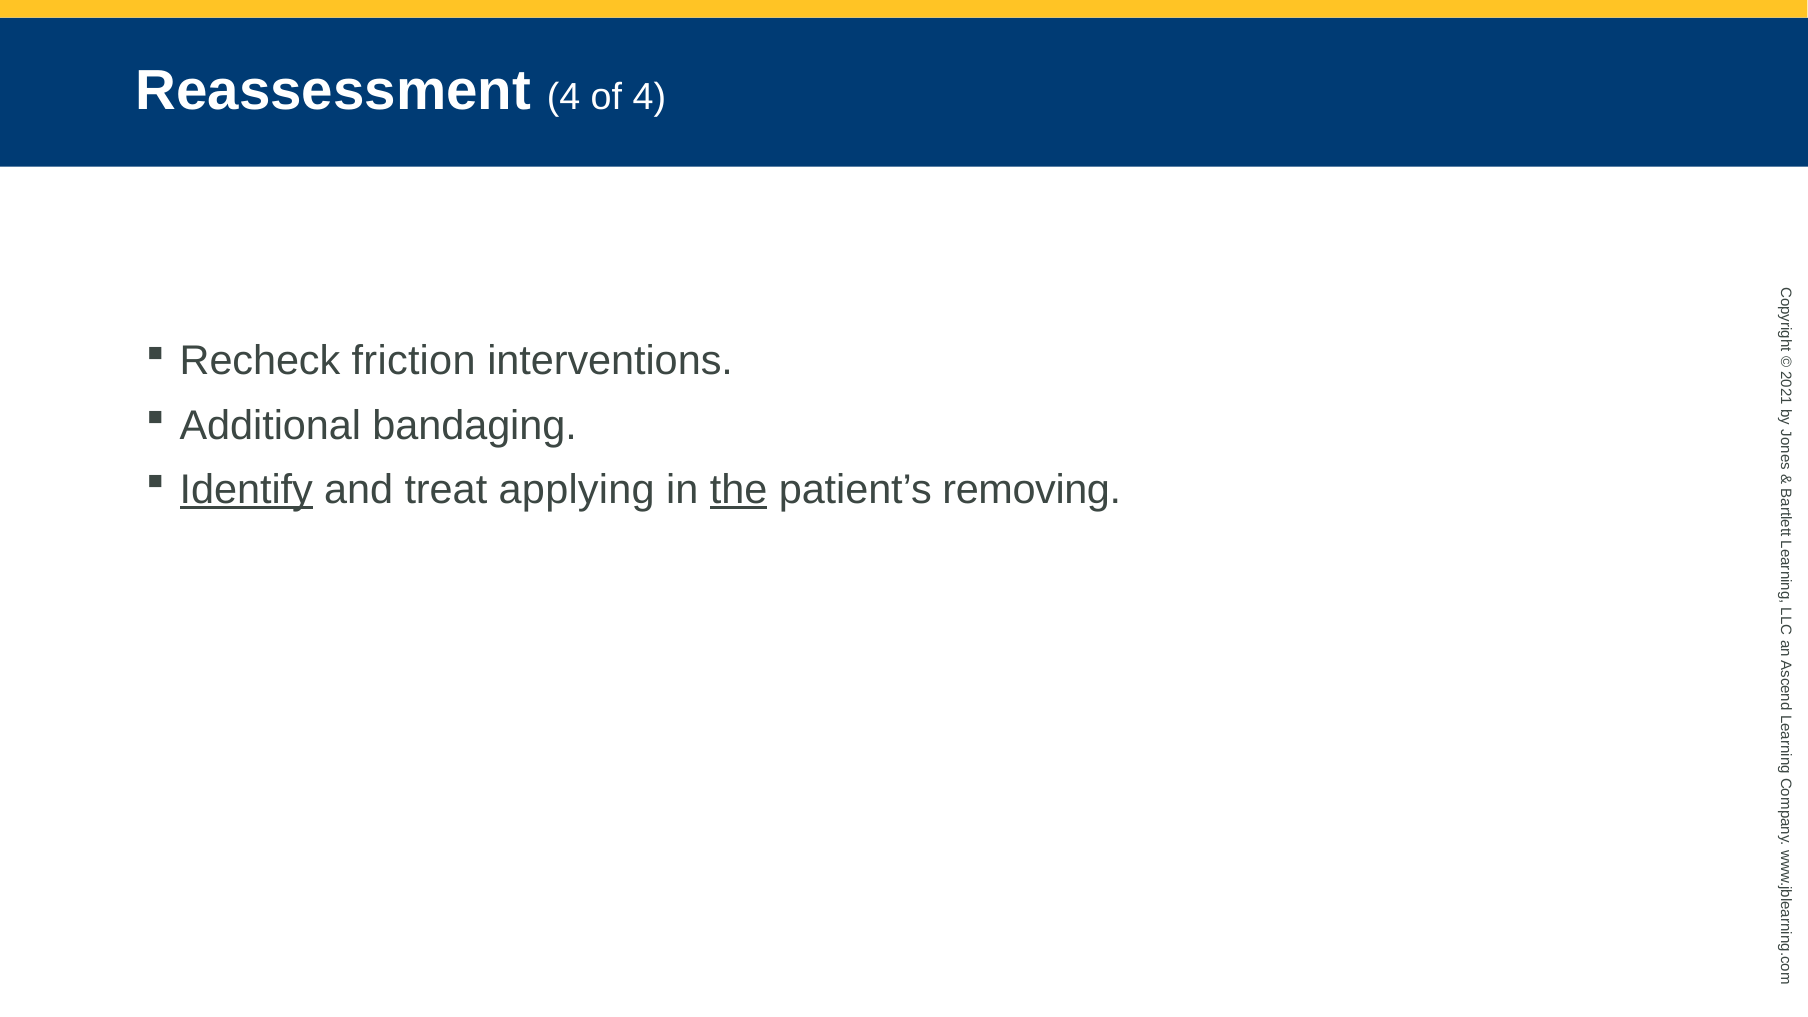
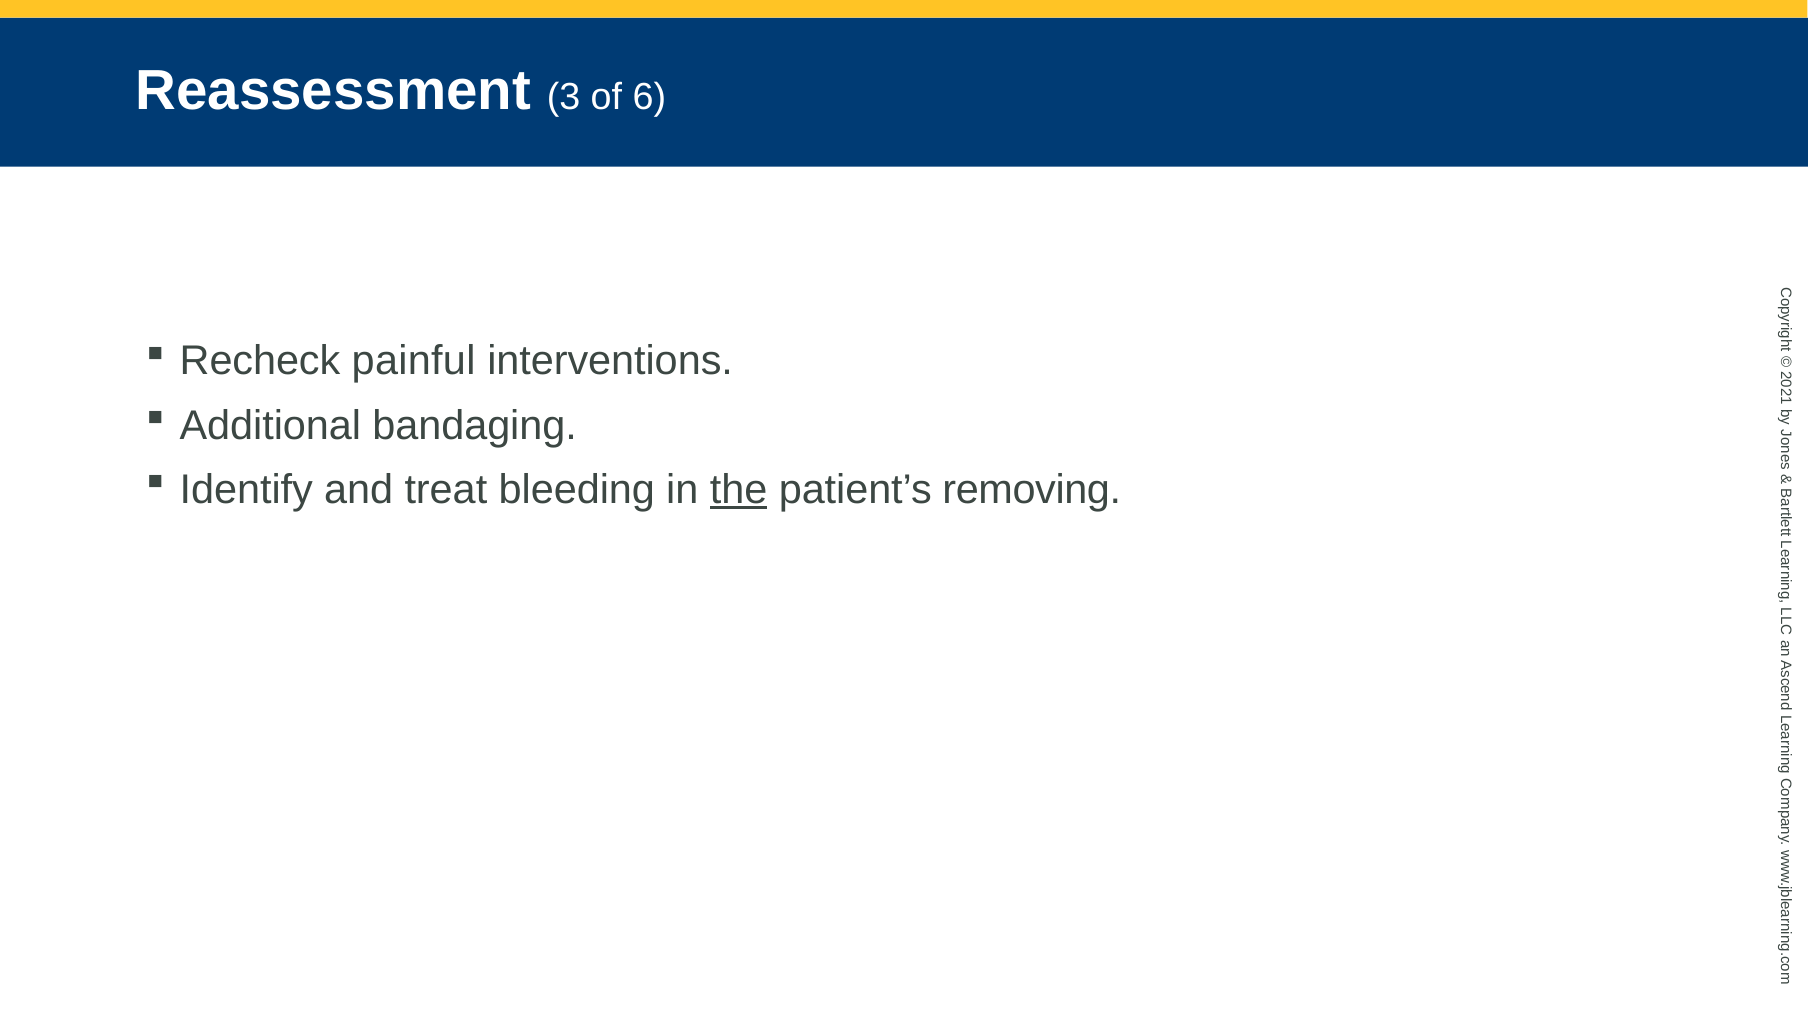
Reassessment 4: 4 -> 3 (564, 97)
of 4: 4 -> 6 (649, 97)
friction: friction -> painful (414, 361)
Identify underline: present -> none (246, 490)
applying: applying -> bleeding (577, 490)
